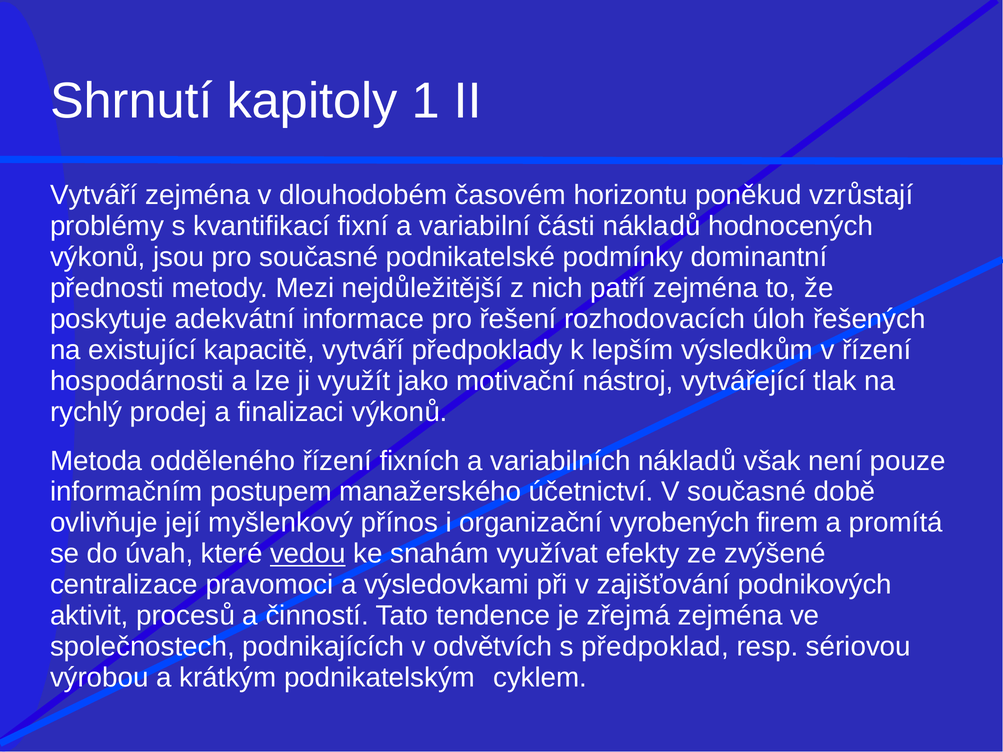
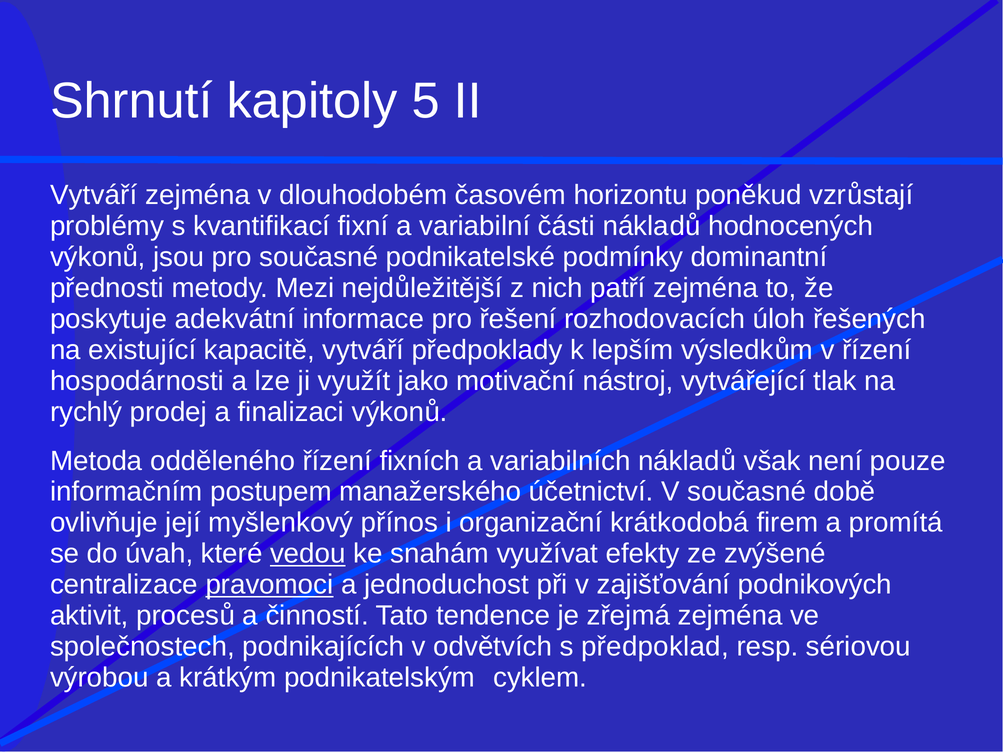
1: 1 -> 5 (426, 101)
vyrobených: vyrobených -> krátkodobá (680, 523)
pravomoci underline: none -> present (269, 585)
výsledovkami: výsledovkami -> jednoduchost (447, 585)
